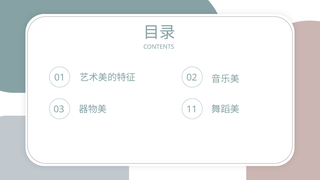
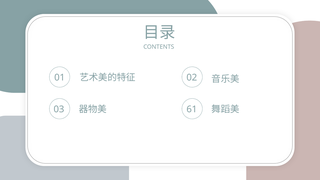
11: 11 -> 61 (192, 109)
